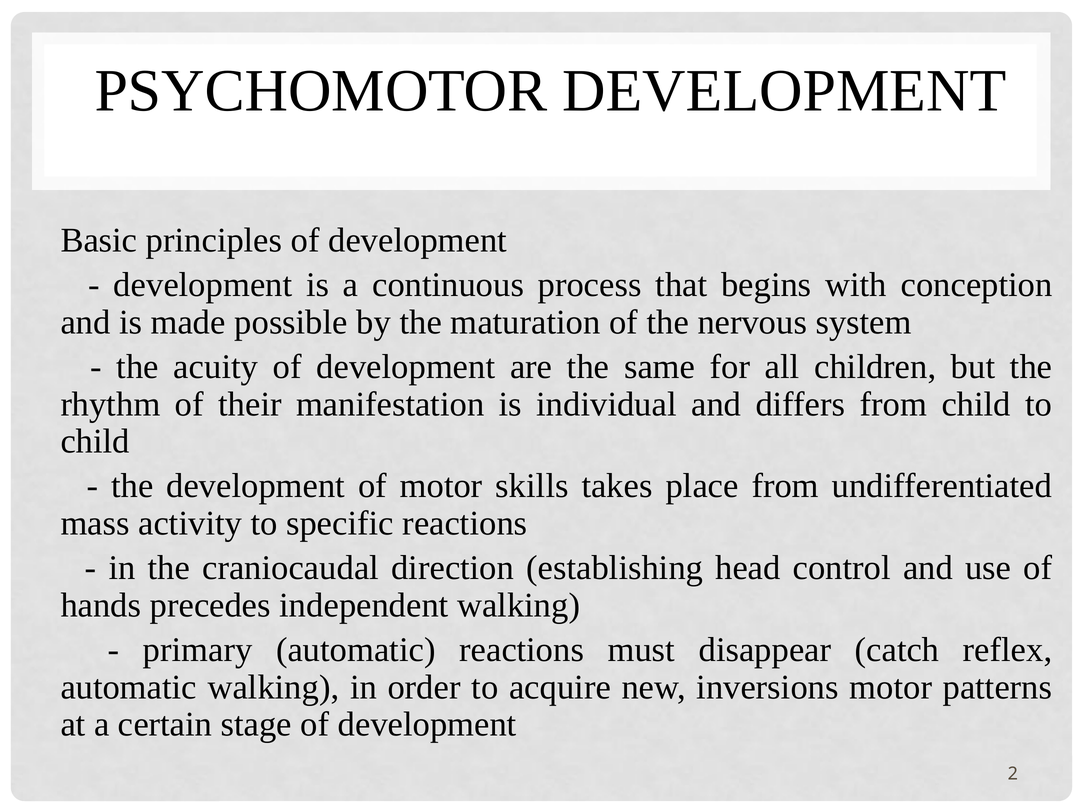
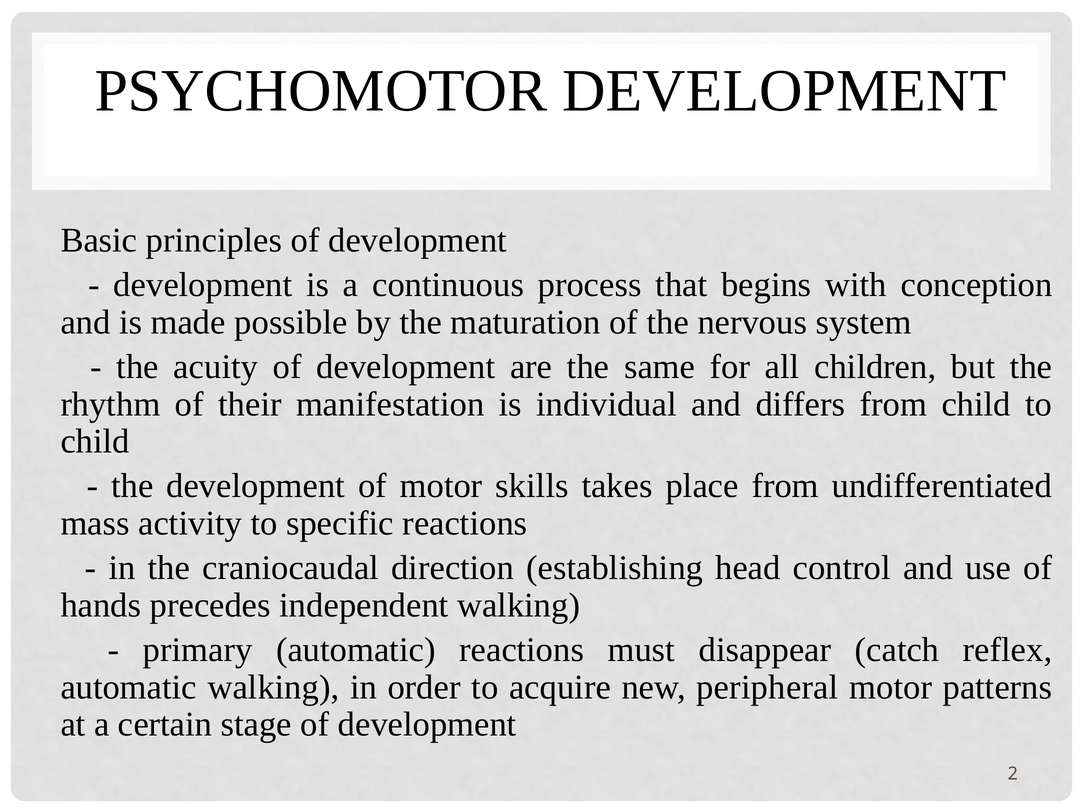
inversions: inversions -> peripheral (767, 687)
